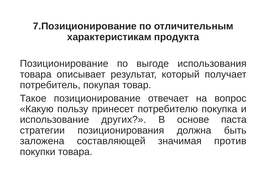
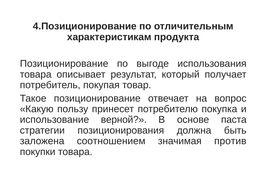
7.Позиционирование: 7.Позиционирование -> 4.Позиционирование (85, 26)
других: других -> верной (124, 120)
составляющей: составляющей -> соотношением (111, 141)
